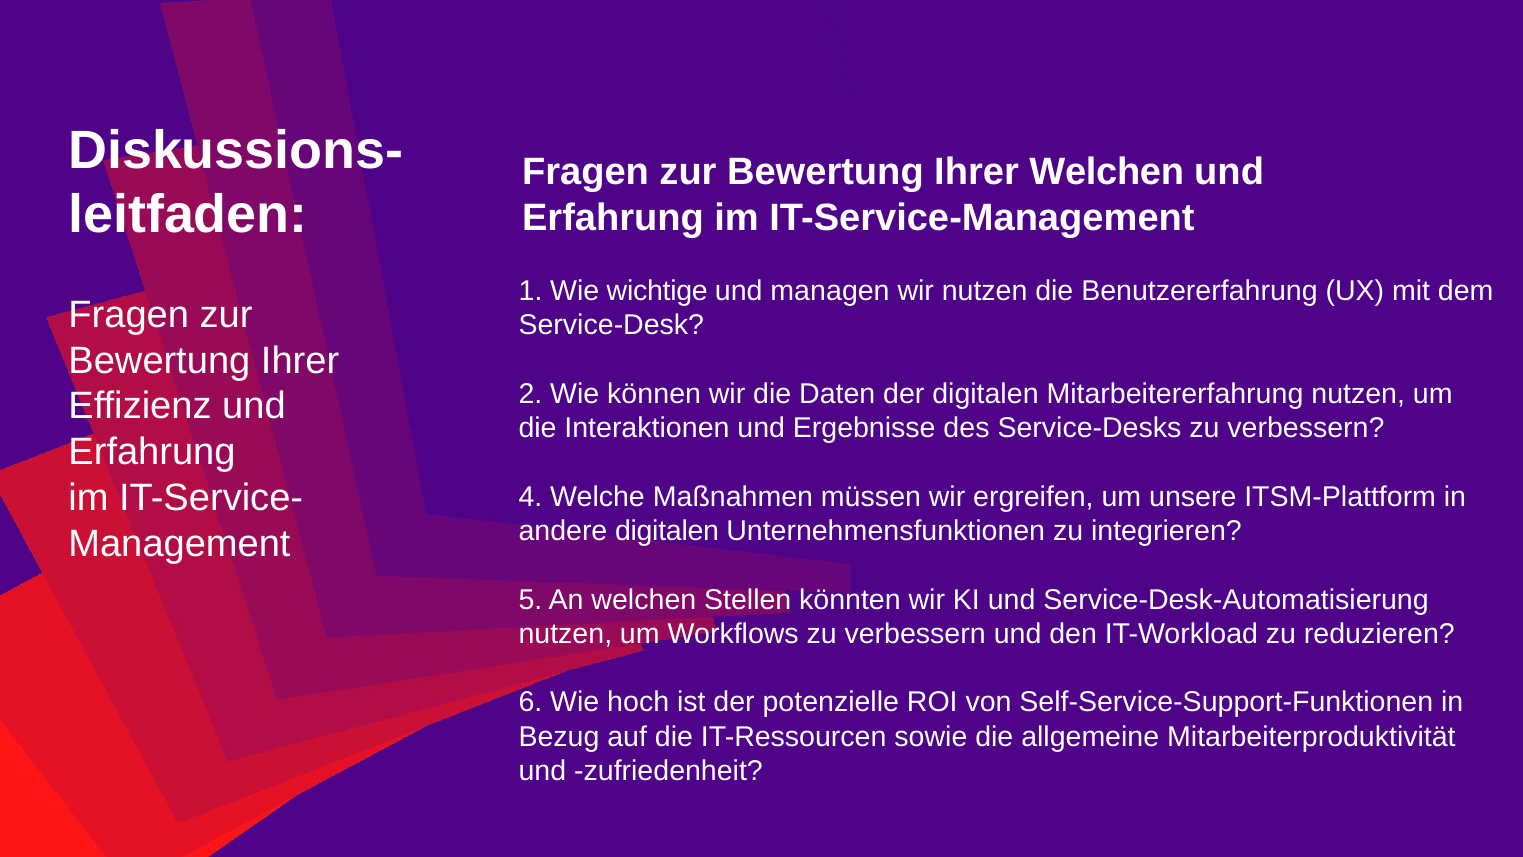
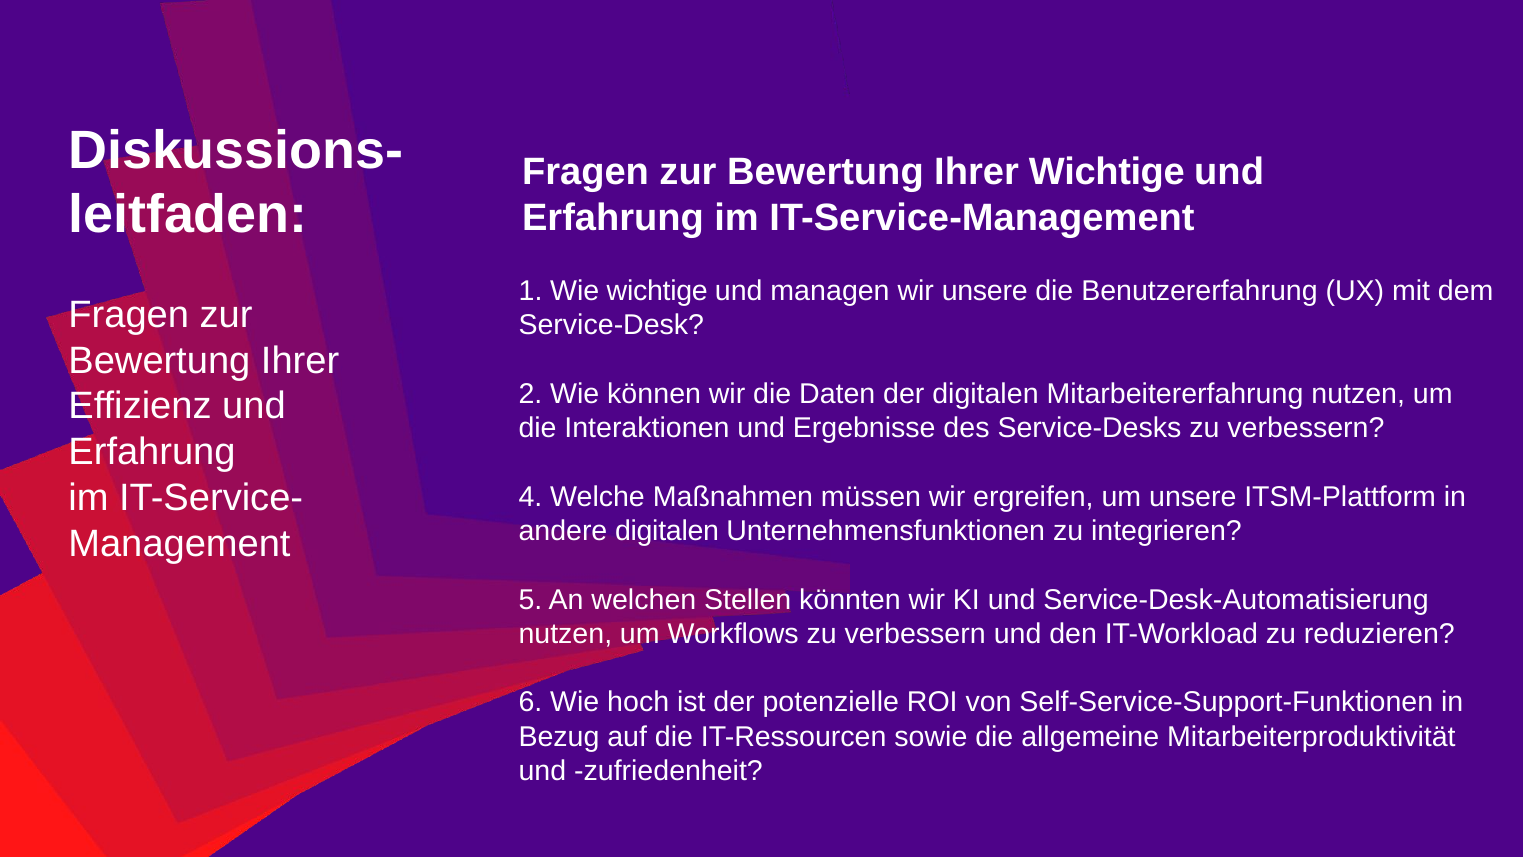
Ihrer Welchen: Welchen -> Wichtige (1107, 172)
wir nutzen: nutzen -> unsere (985, 291)
